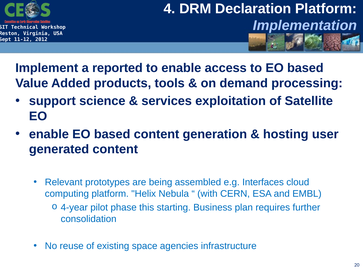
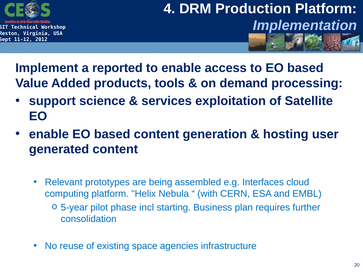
Declaration: Declaration -> Production (253, 9)
4-year: 4-year -> 5-year (74, 208)
this: this -> incl (147, 208)
